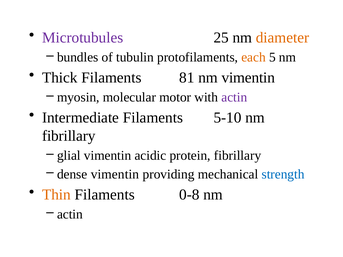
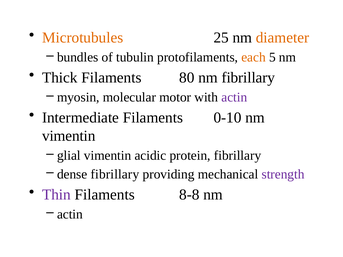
Microtubules colour: purple -> orange (83, 38)
81: 81 -> 80 (187, 78)
nm vimentin: vimentin -> fibrillary (248, 78)
5-10: 5-10 -> 0-10 (227, 118)
fibrillary: fibrillary -> vimentin (69, 136)
dense vimentin: vimentin -> fibrillary (115, 174)
strength colour: blue -> purple (283, 174)
Thin colour: orange -> purple (56, 195)
0-8: 0-8 -> 8-8 (189, 195)
